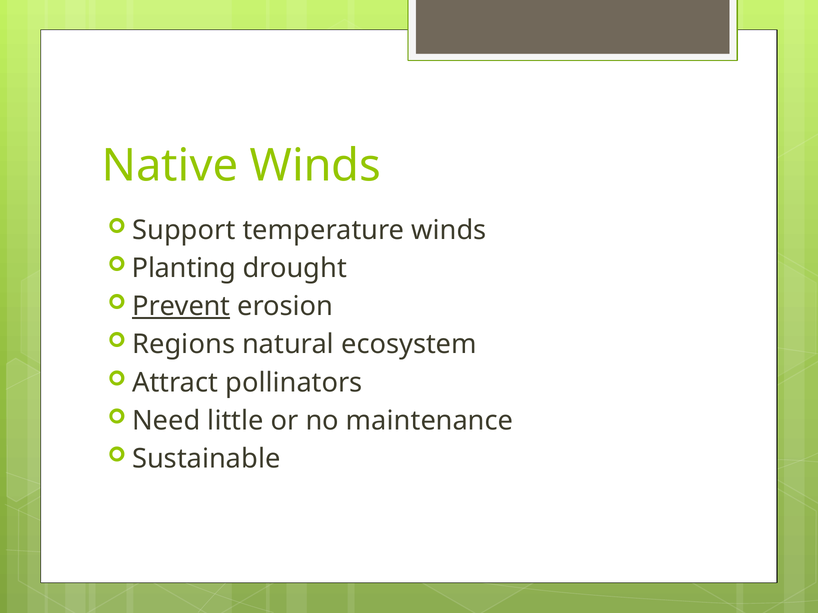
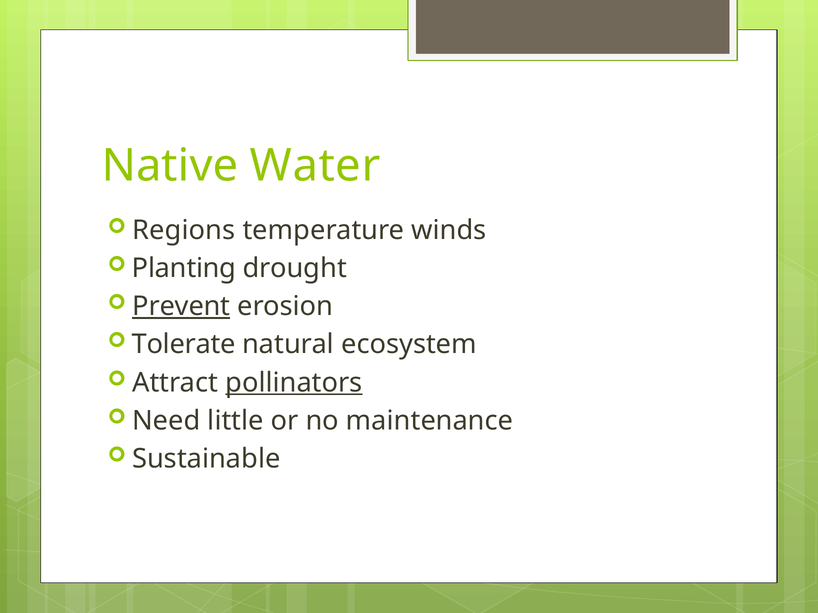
Native Winds: Winds -> Water (315, 166)
Support: Support -> Regions (184, 230)
Regions: Regions -> Tolerate (184, 345)
pollinators underline: none -> present (294, 383)
